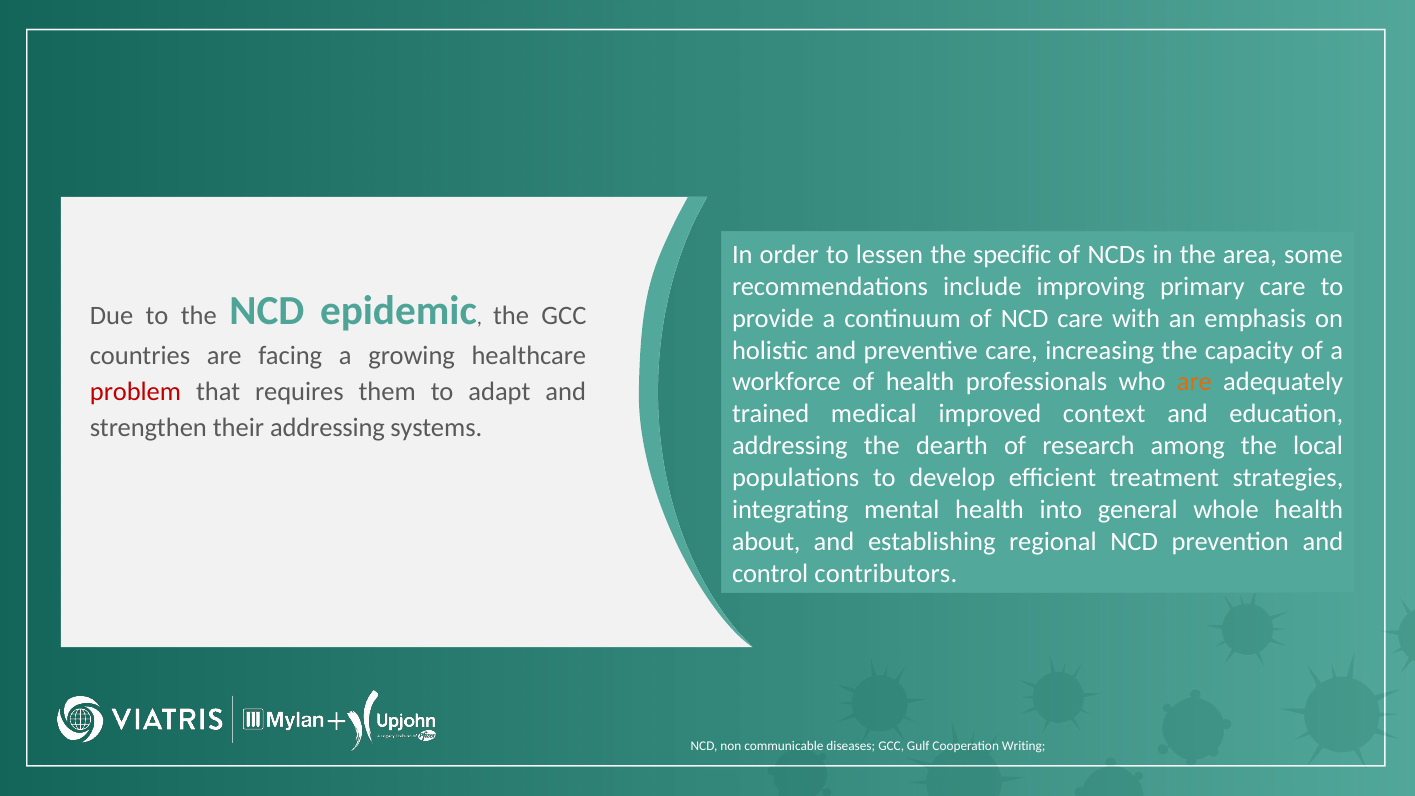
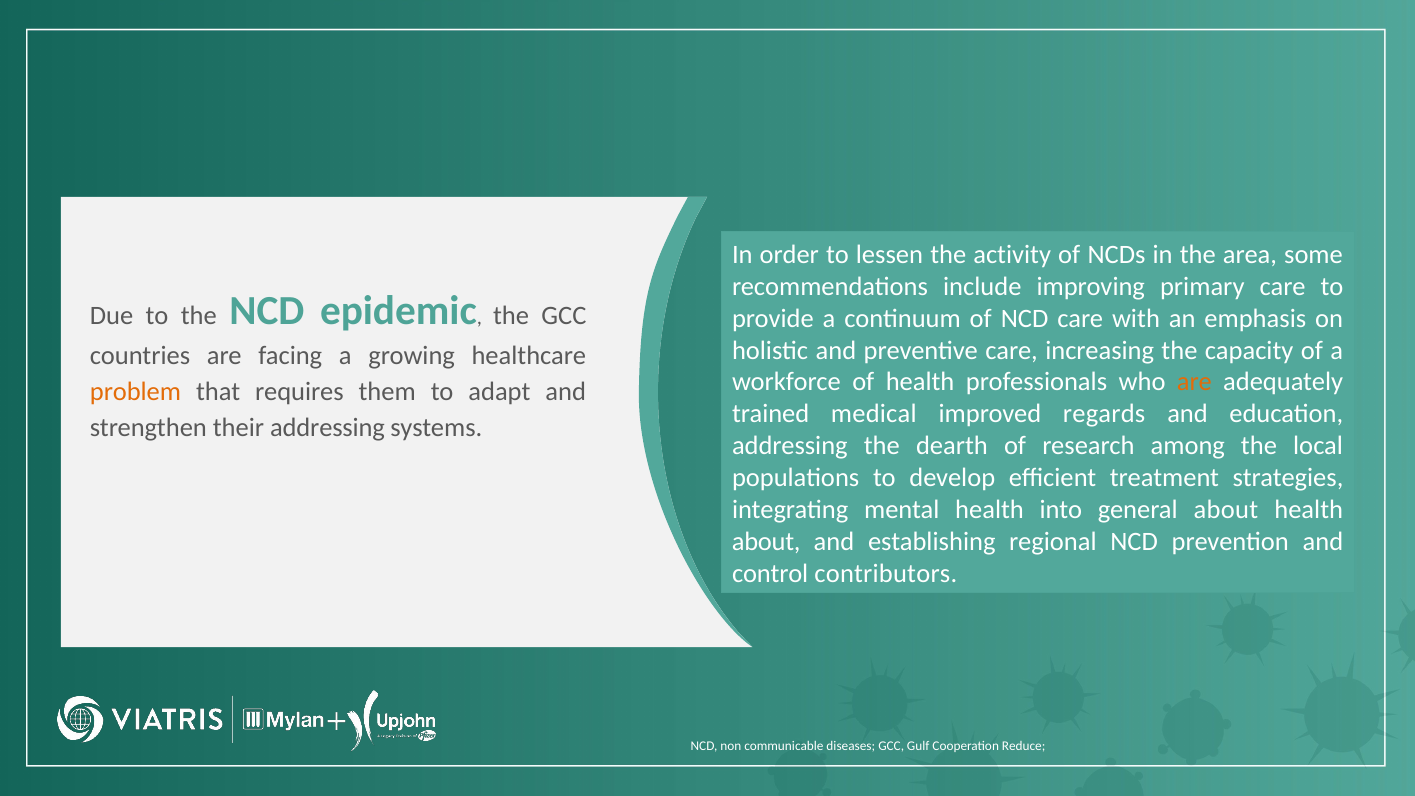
specific: specific -> activity (1012, 255)
problem colour: red -> orange (135, 392)
context: context -> regards (1104, 414)
general whole: whole -> about (1226, 510)
Writing: Writing -> Reduce (1024, 746)
